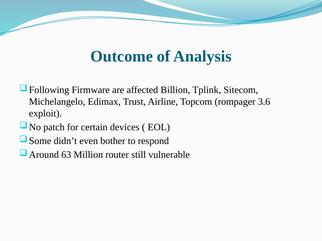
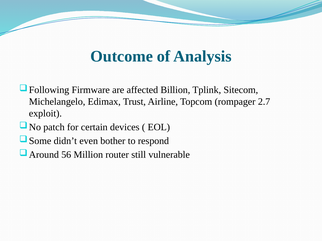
3.6: 3.6 -> 2.7 (264, 102)
63: 63 -> 56 (66, 155)
